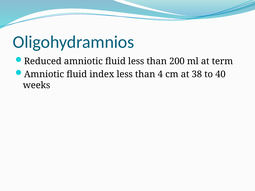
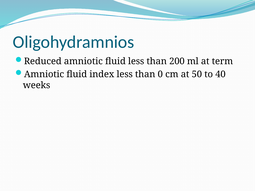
4: 4 -> 0 (160, 74)
38: 38 -> 50 (197, 74)
